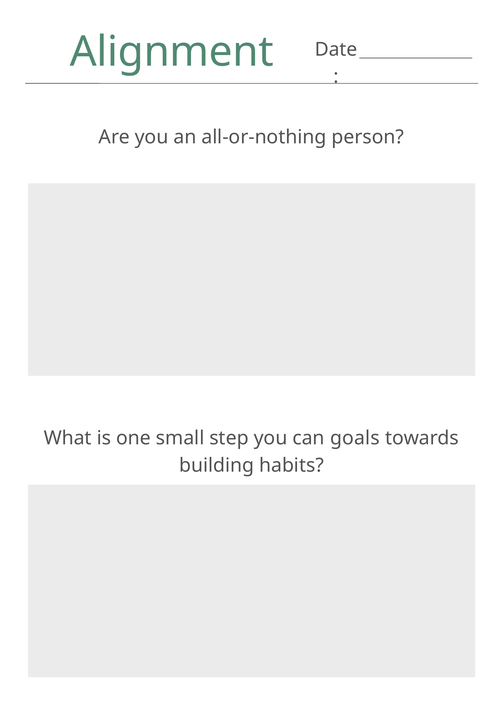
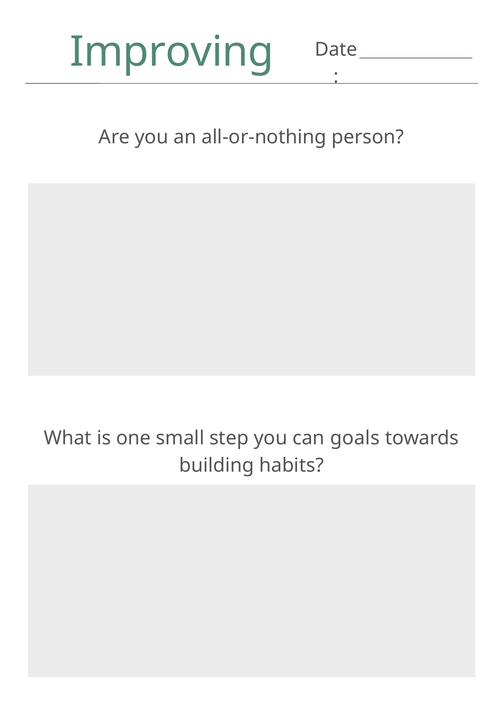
Alignment: Alignment -> Improving (172, 52)
